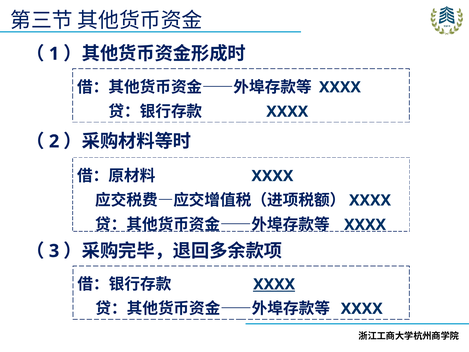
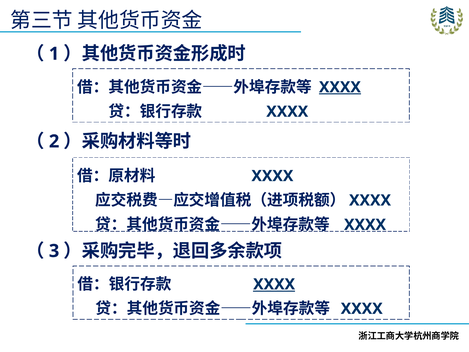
XXXX underline: none -> present (340, 87)
